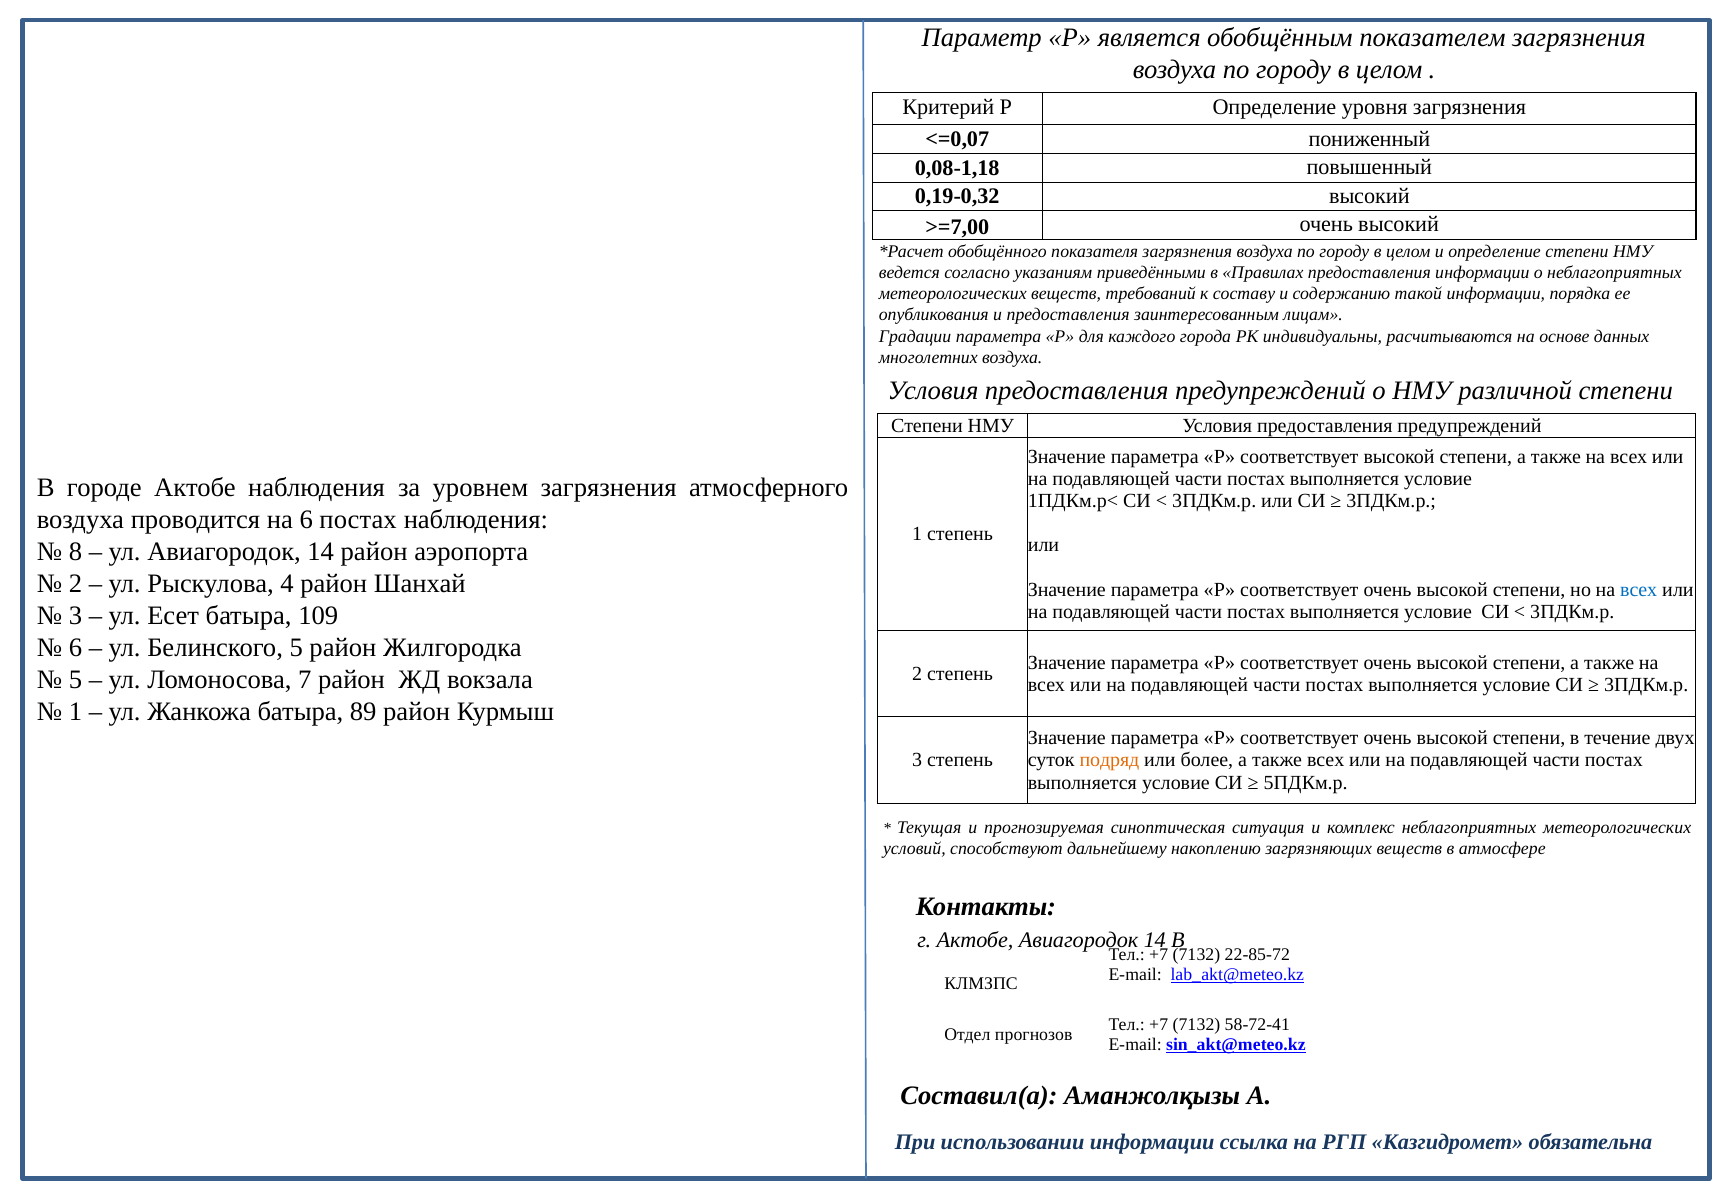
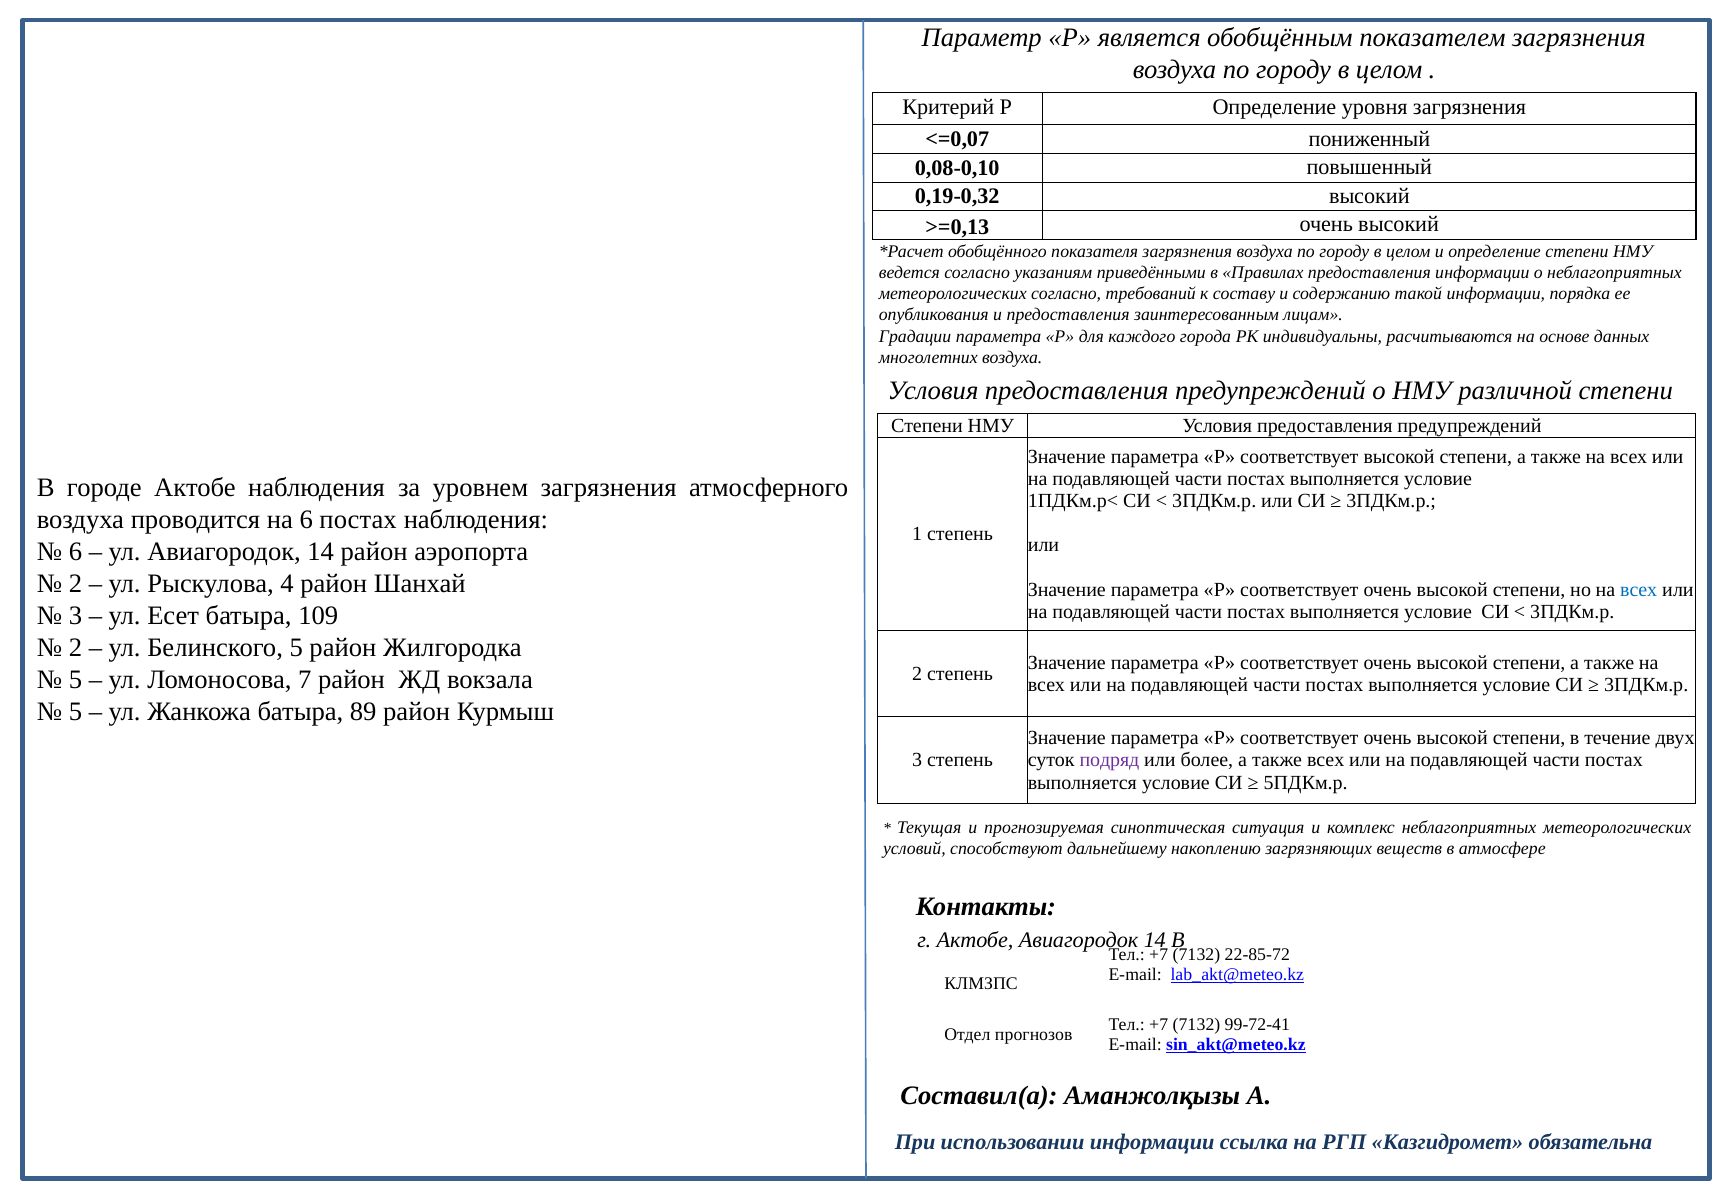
0,08-1,18: 0,08-1,18 -> 0,08-0,10 (957, 168)
>=7,00: >=7,00 -> >=0,13 (957, 227)
метеорологических веществ: веществ -> согласно (1066, 294)
8: 8 -> 6 (75, 552)
6: 6 -> 2 (75, 648)
1: 1 -> 5 (75, 712)
подряд colour: orange -> purple (1109, 760)
58-72-41: 58-72-41 -> 99-72-41 (1257, 1025)
